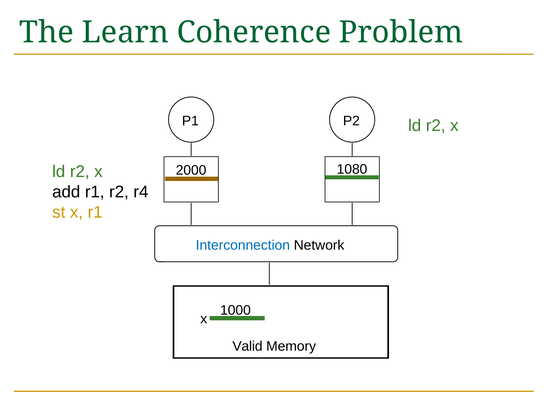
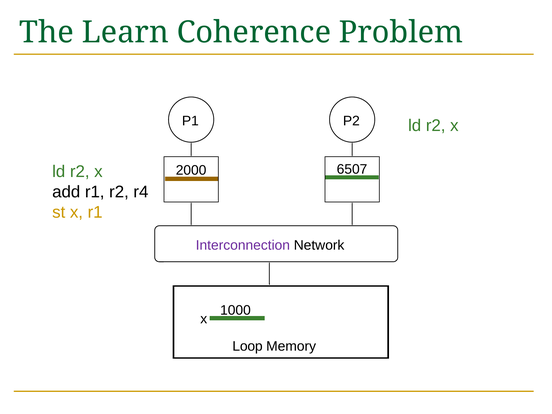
1080: 1080 -> 6507 (352, 169)
Interconnection colour: blue -> purple (243, 245)
Valid: Valid -> Loop (248, 346)
